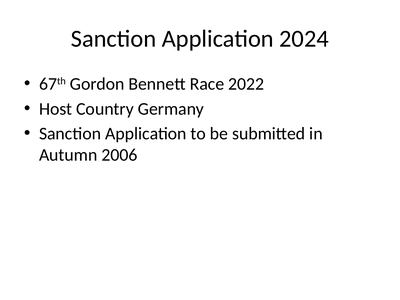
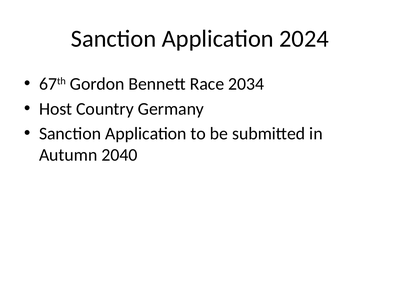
2022: 2022 -> 2034 (246, 84)
2006: 2006 -> 2040 (120, 155)
